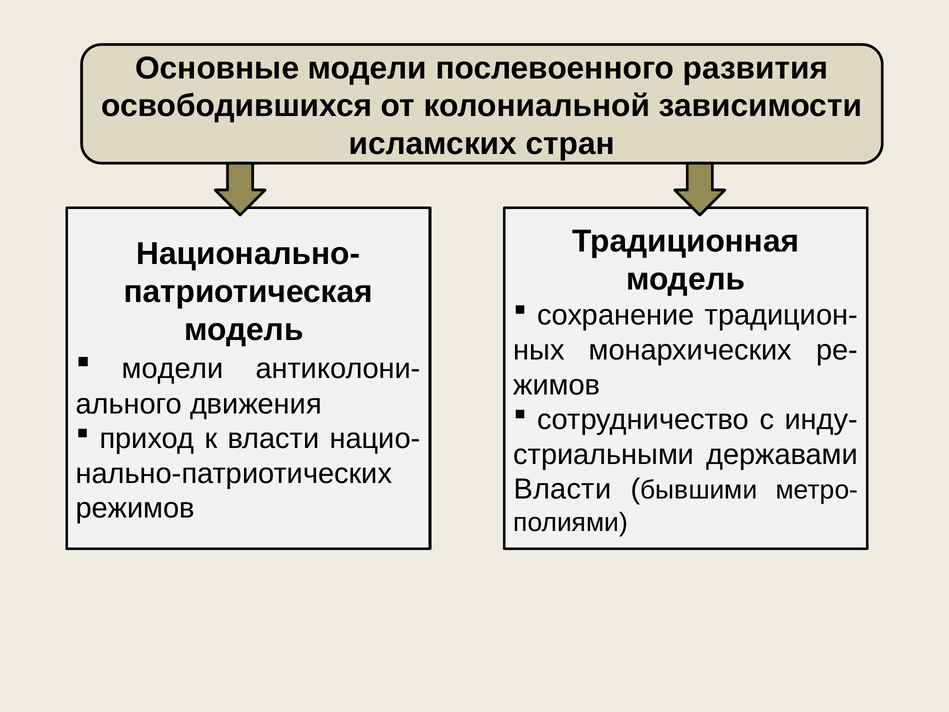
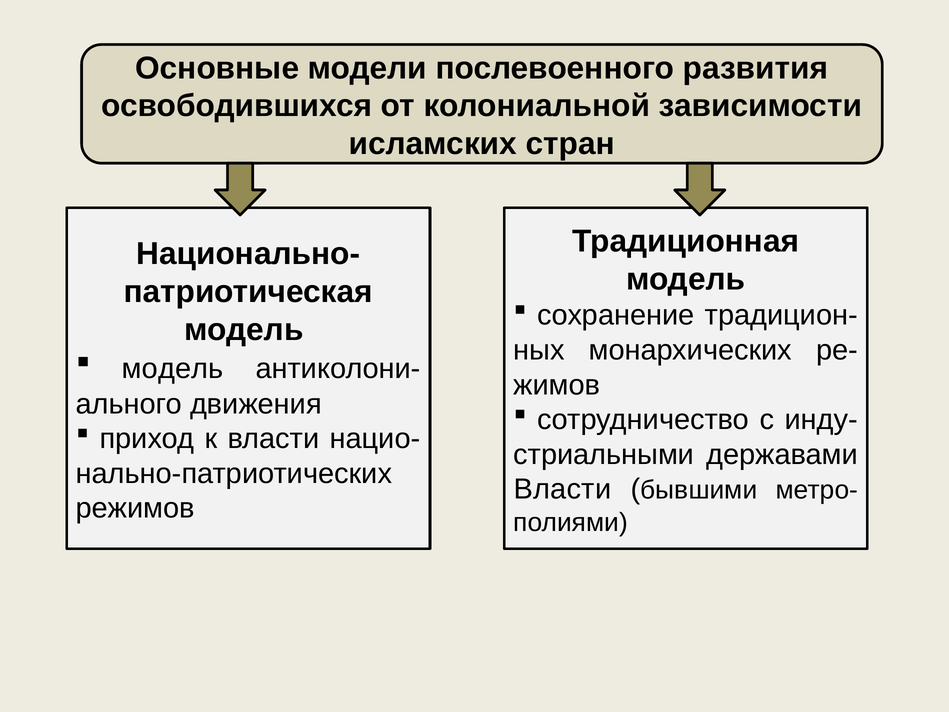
модели: модели -> модель (173, 369)
